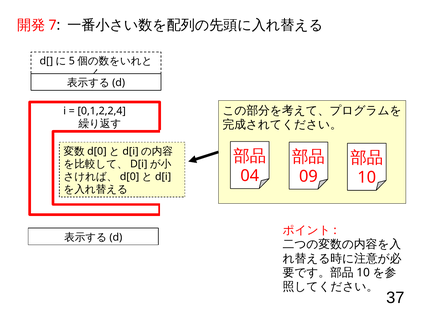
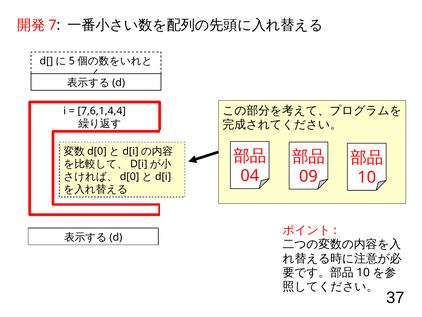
0,1,2,2,4: 0,1,2,2,4 -> 7,6,1,4,4 (102, 111)
